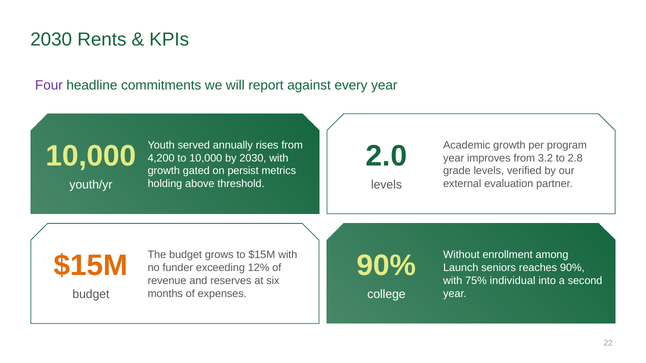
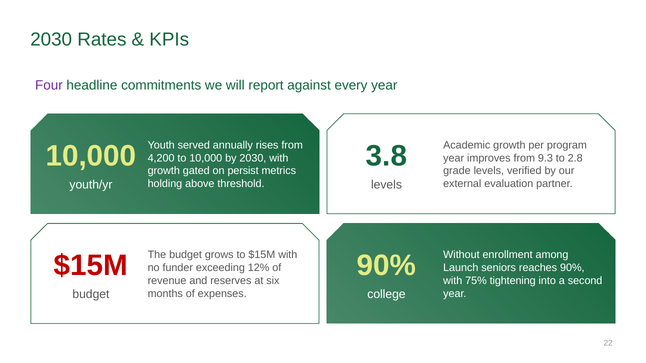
Rents: Rents -> Rates (102, 40)
2.0: 2.0 -> 3.8 (386, 156)
3.2: 3.2 -> 9.3 (545, 158)
$15M colour: orange -> red (91, 266)
individual: individual -> tightening (513, 281)
